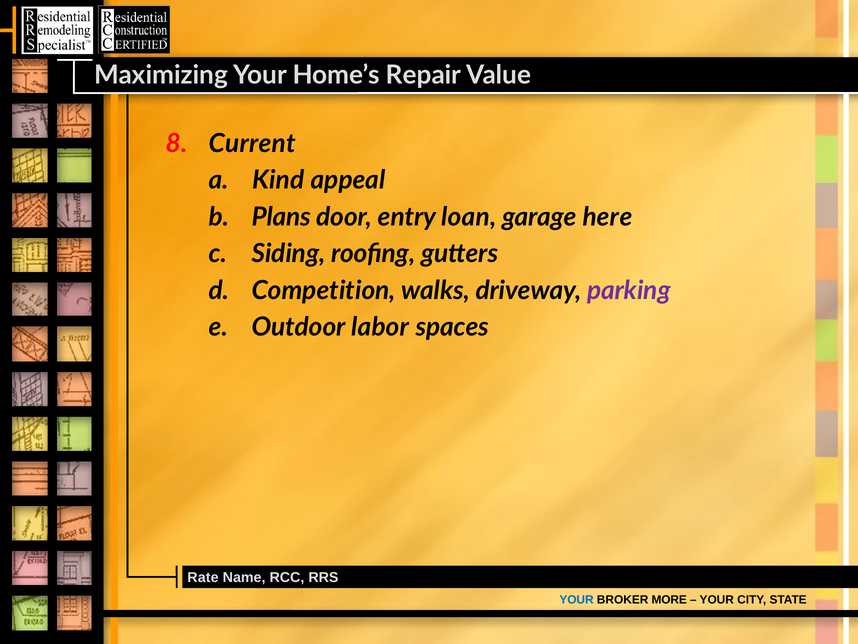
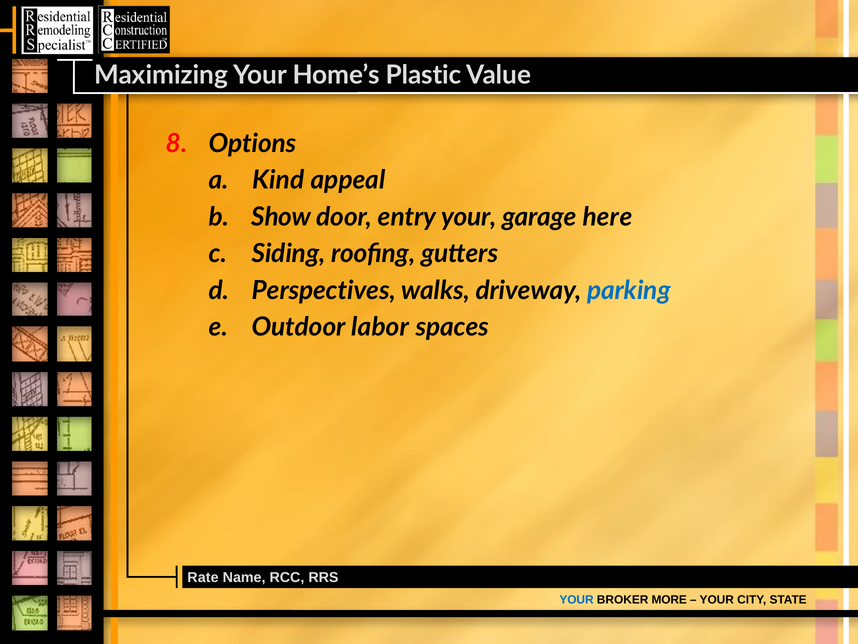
Repair: Repair -> Plastic (424, 75)
Current: Current -> Options (253, 143)
Plans: Plans -> Show (281, 217)
entry loan: loan -> your (469, 217)
Competition: Competition -> Perspectives (324, 290)
parking colour: purple -> blue (629, 290)
